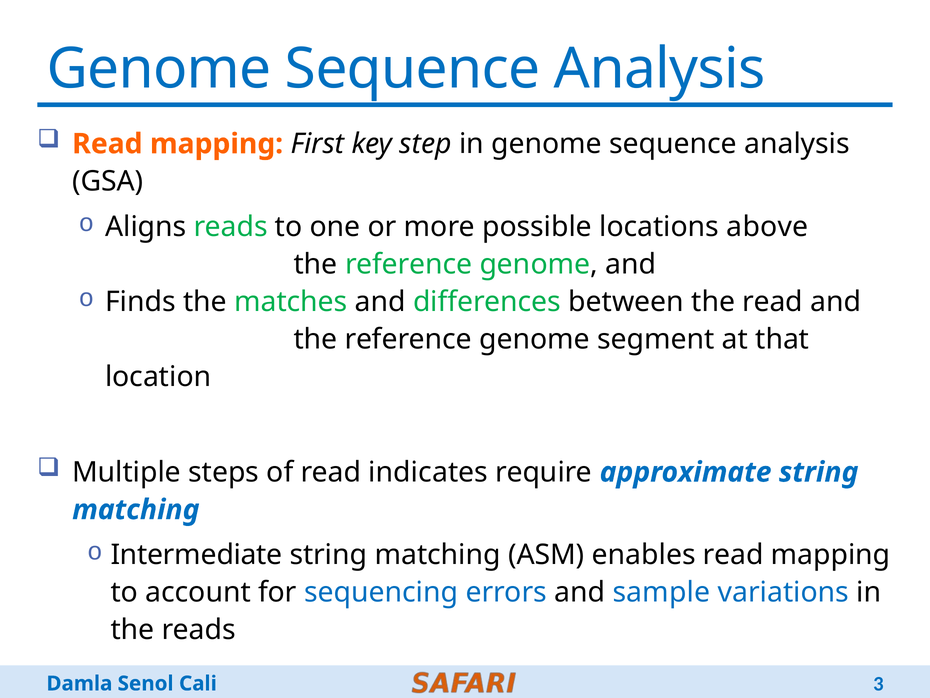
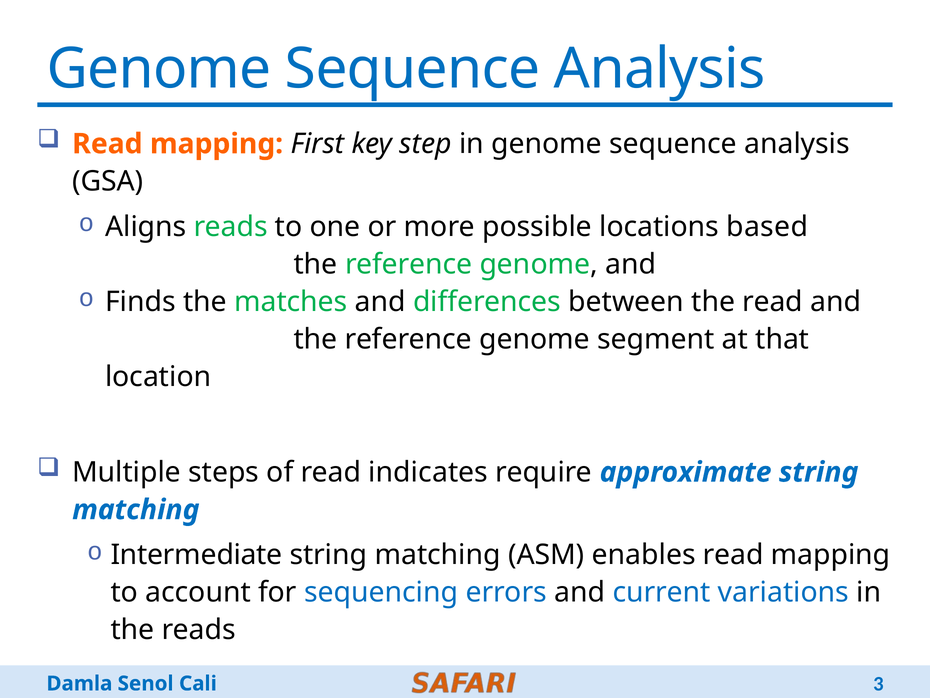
above: above -> based (767, 227)
sample: sample -> current (662, 592)
